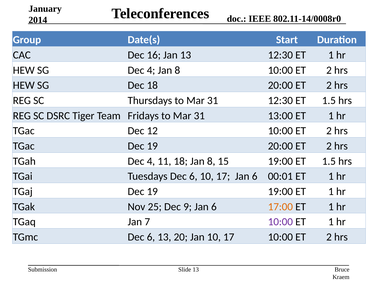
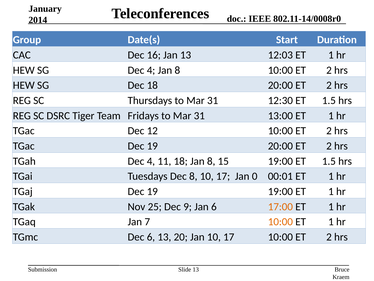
13 12:30: 12:30 -> 12:03 (280, 55)
Tuesdays Dec 6: 6 -> 8 (193, 176)
17 Jan 6: 6 -> 0 (255, 176)
10:00 colour: purple -> orange (280, 221)
